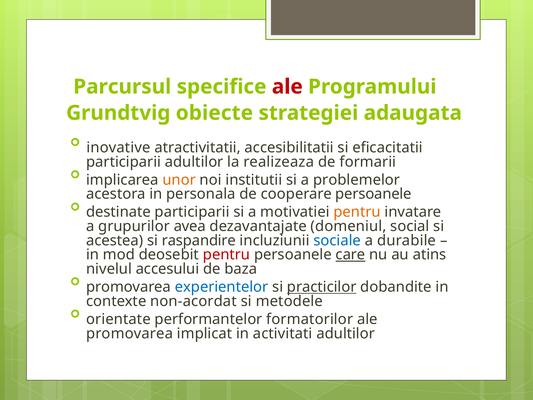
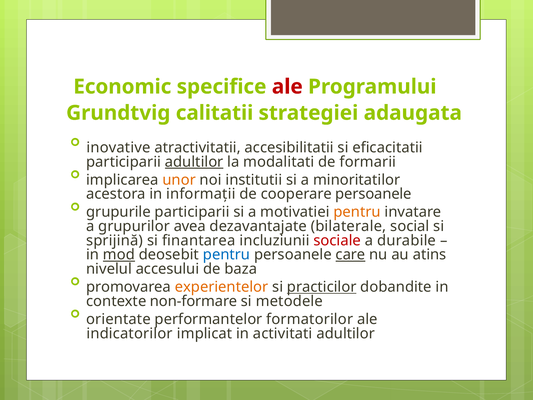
Parcursul: Parcursul -> Economic (122, 87)
obiecte: obiecte -> calitatii (215, 113)
adultilor underline: none -> present (194, 162)
realizeaza: realizeaza -> modalitati (279, 162)
problemelor: problemelor -> minoritatilor (357, 180)
personala: personala -> informații (201, 194)
destinate: destinate -> grupurile (118, 212)
domeniul: domeniul -> bilaterale (349, 226)
acestea: acestea -> sprijină (115, 240)
raspandire: raspandire -> finantarea (199, 240)
sociale colour: blue -> red (337, 240)
mod underline: none -> present (119, 255)
pentru colour: red -> blue (227, 255)
experientelor colour: blue -> orange (222, 287)
non-acordat: non-acordat -> non-formare (194, 301)
promovarea: promovarea -> indicatorilor (130, 333)
